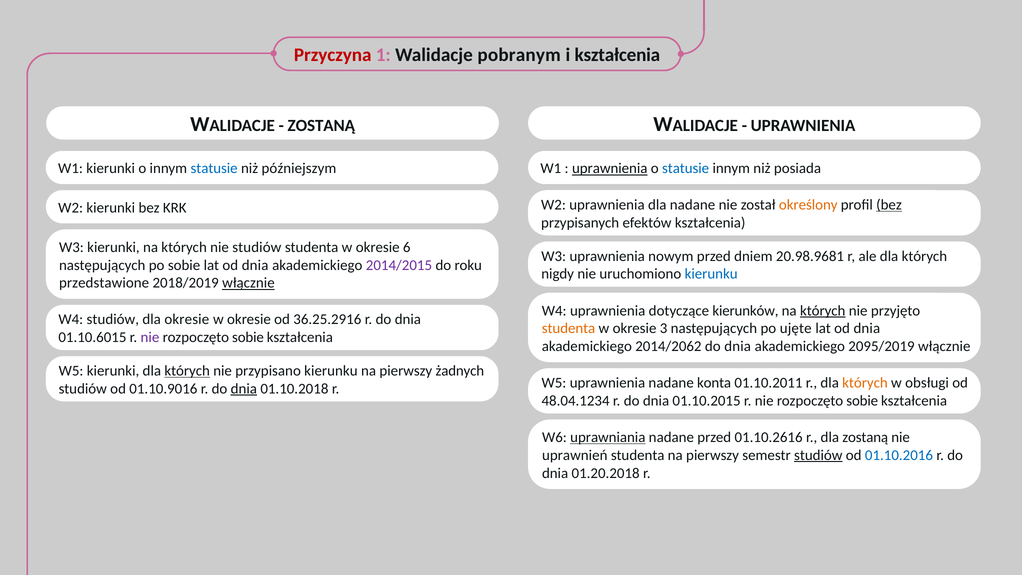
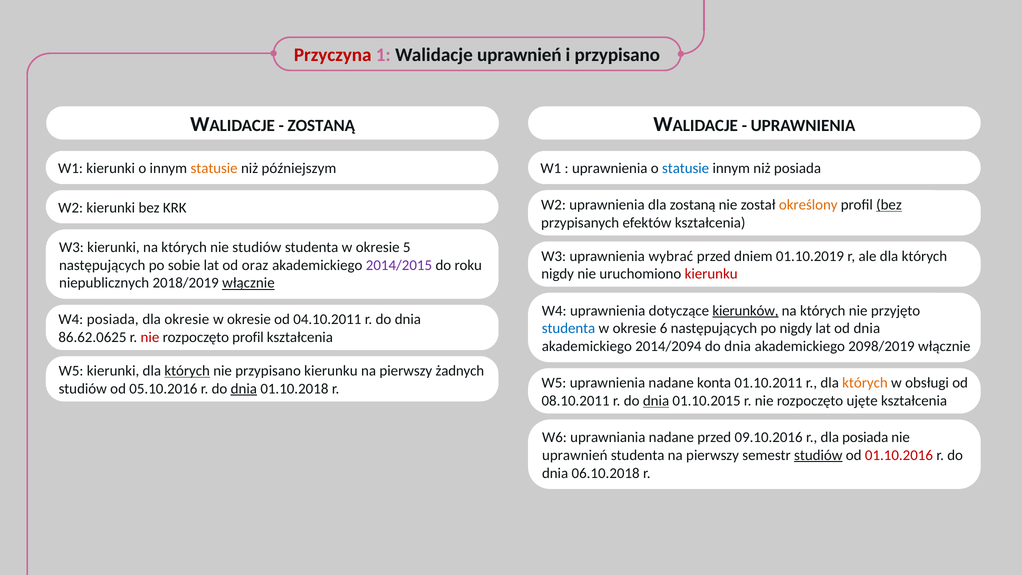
Walidacje pobranym: pobranym -> uprawnień (519, 55)
i kształcenia: kształcenia -> przypisano (617, 55)
statusie colour: blue -> orange (214, 168)
uprawnienia underline: present -> none (610, 168)
dla nadane: nadane -> zostaną (693, 205)
6: 6 -> 5 (407, 247)
nowym: nowym -> wybrać (671, 256)
20.98.9681: 20.98.9681 -> 01.10.2019 (810, 256)
sobie lat od dnia: dnia -> oraz (255, 265)
kierunku colour: blue -> red (711, 274)
przedstawione: przedstawione -> niepublicznych (104, 283)
kierunków underline: none -> present (745, 311)
których underline: present -> none (823, 311)
W4 studiów: studiów -> posiada (113, 319)
36.25.2916: 36.25.2916 -> 04.10.2011 (327, 319)
studenta colour: orange -> blue (569, 328)
3: 3 -> 6 (664, 328)
po ujęte: ujęte -> nigdy (796, 328)
01.10.6015: 01.10.6015 -> 86.62.0625 (92, 337)
nie colour: purple -> red (150, 337)
sobie: sobie -> profil (248, 337)
2014/2062: 2014/2062 -> 2014/2094 (668, 346)
2095/2019: 2095/2019 -> 2098/2019 (881, 346)
01.10.9016: 01.10.9016 -> 05.10.2016 (163, 389)
48.04.1234: 48.04.1234 -> 08.10.2011 (576, 401)
dnia underline: none -> present (656, 401)
sobie: sobie -> ujęte (862, 401)
uprawniania underline: present -> none (608, 437)
01.10.2616: 01.10.2616 -> 09.10.2016 (769, 437)
dla zostaną: zostaną -> posiada (865, 437)
01.10.2016 colour: blue -> red (899, 455)
01.20.2018: 01.20.2018 -> 06.10.2018 (606, 473)
